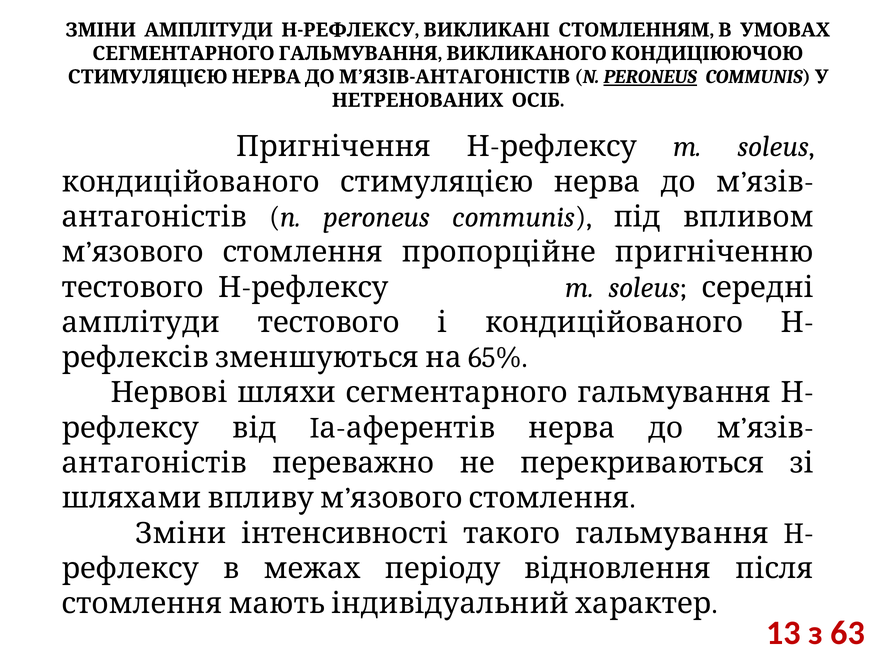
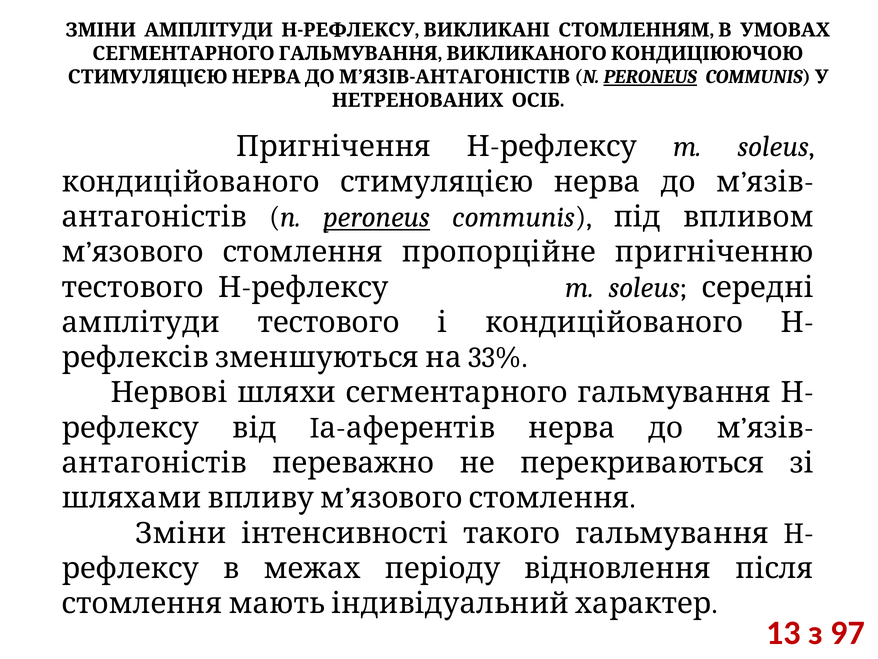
peroneus underline: none -> present (377, 217)
65%: 65% -> 33% (498, 357)
63: 63 -> 97 (848, 632)
